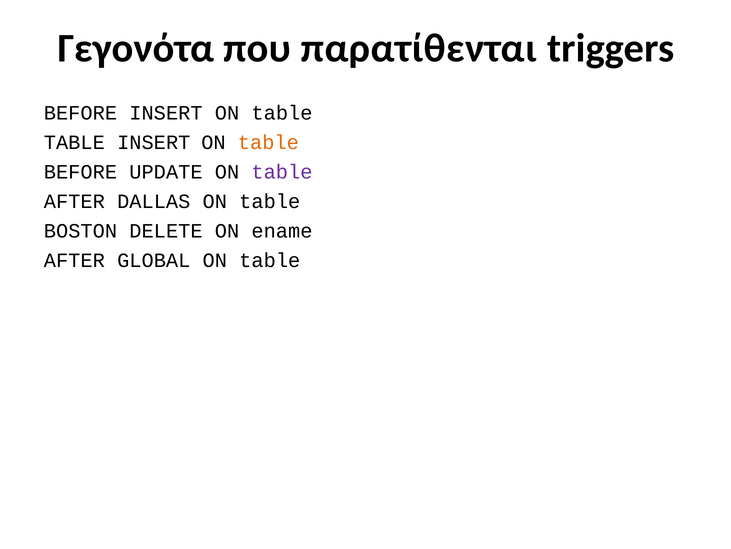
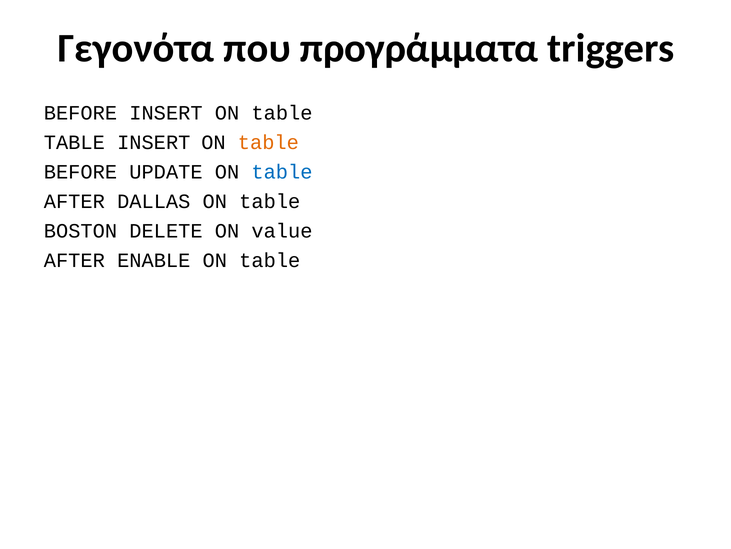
παρατίθενται: παρατίθενται -> προγράμματα (419, 48)
table colour: purple -> blue (282, 172)
ename: ename -> value (282, 231)
GLOBAL: GLOBAL -> ENABLE (154, 260)
